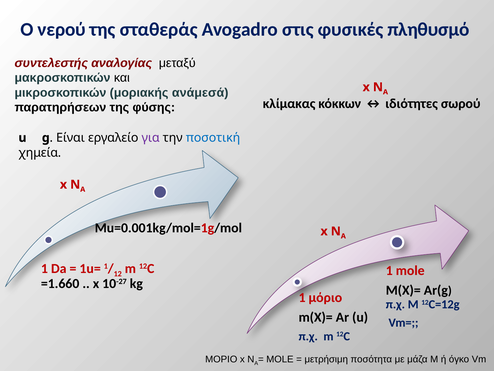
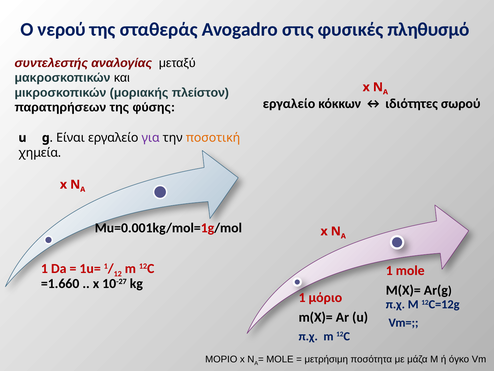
ανάμεσά: ανάμεσά -> πλείστον (200, 93)
φύσης κλίμακας: κλίμακας -> εργαλείο (289, 104)
ποσοτική colour: blue -> orange (213, 138)
